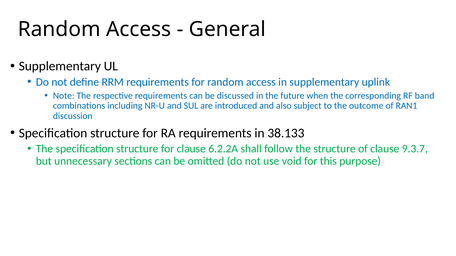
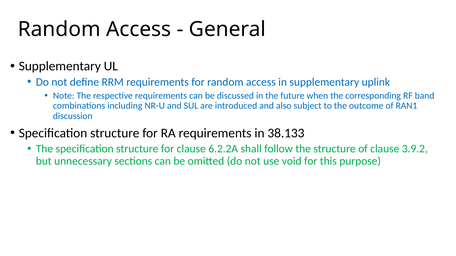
9.3.7: 9.3.7 -> 3.9.2 (415, 149)
